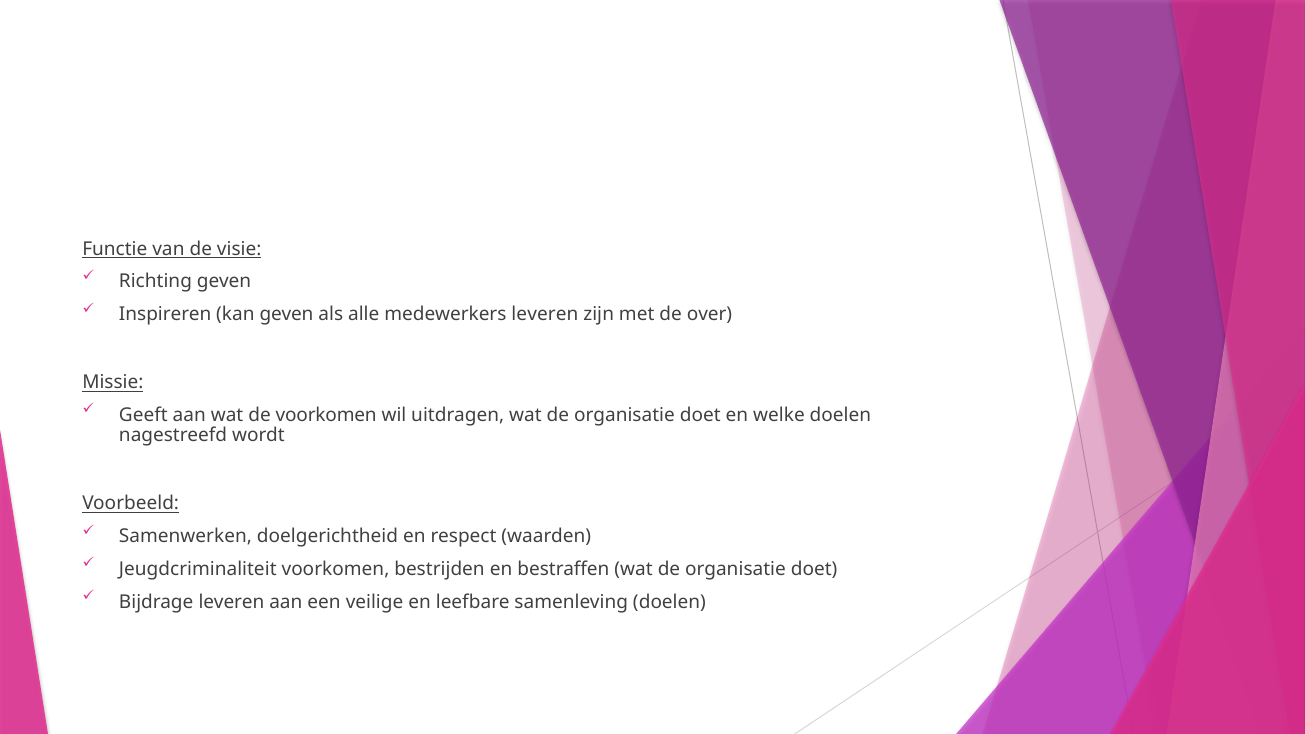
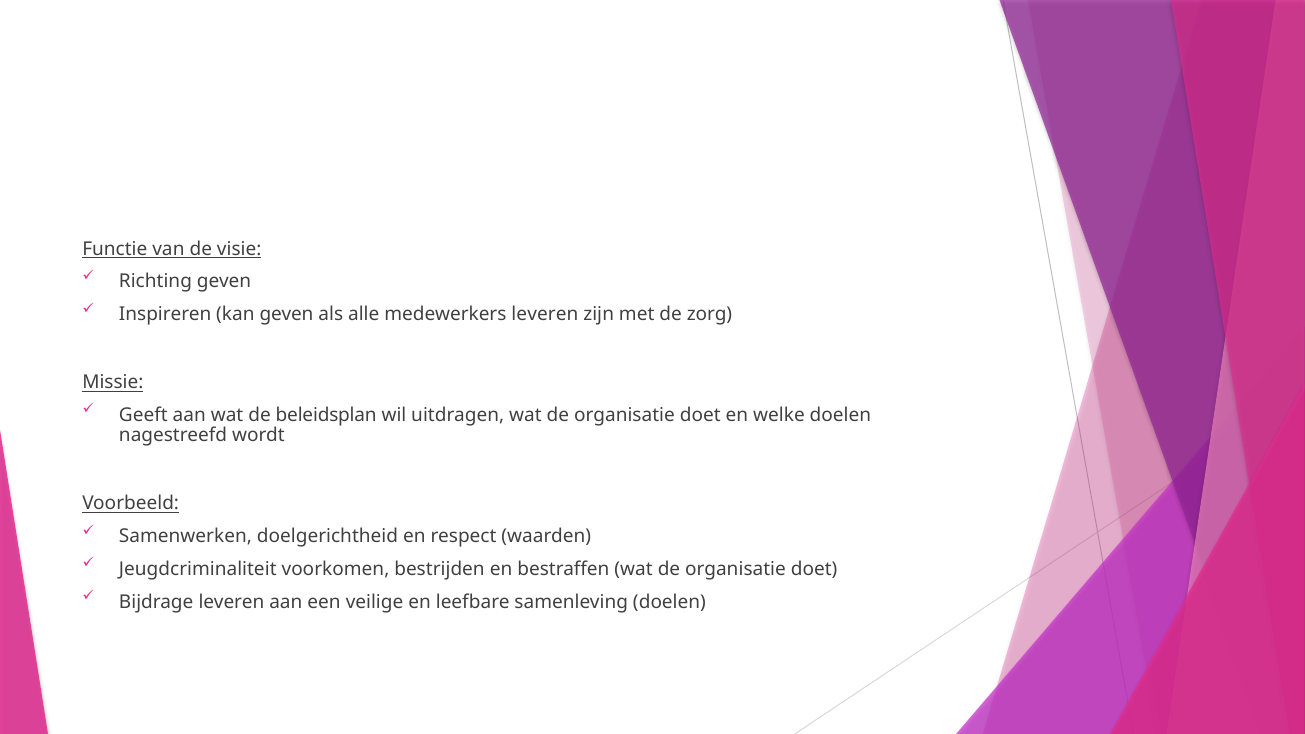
over: over -> zorg (709, 315)
de voorkomen: voorkomen -> beleidsplan (326, 415)
